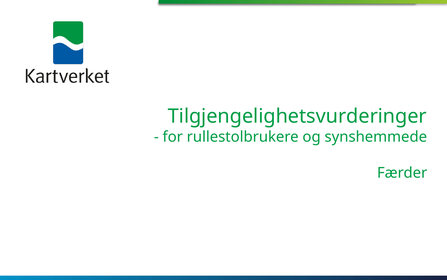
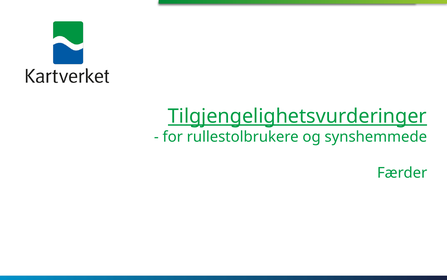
Tilgjengelighetsvurderinger underline: none -> present (297, 116)
